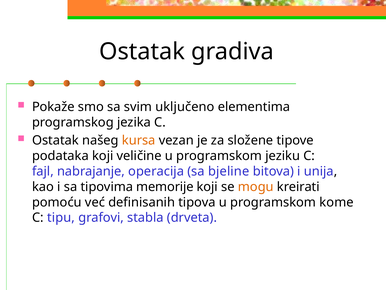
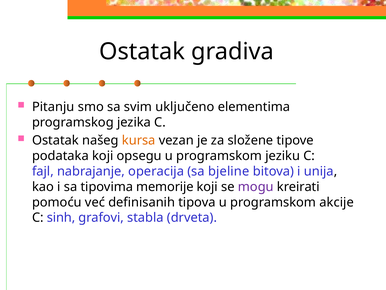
Pokaže: Pokaže -> Pitanju (53, 107)
veličine: veličine -> opsegu (139, 156)
mogu colour: orange -> purple (256, 186)
kome: kome -> akcije (337, 202)
tipu: tipu -> sinh (61, 217)
